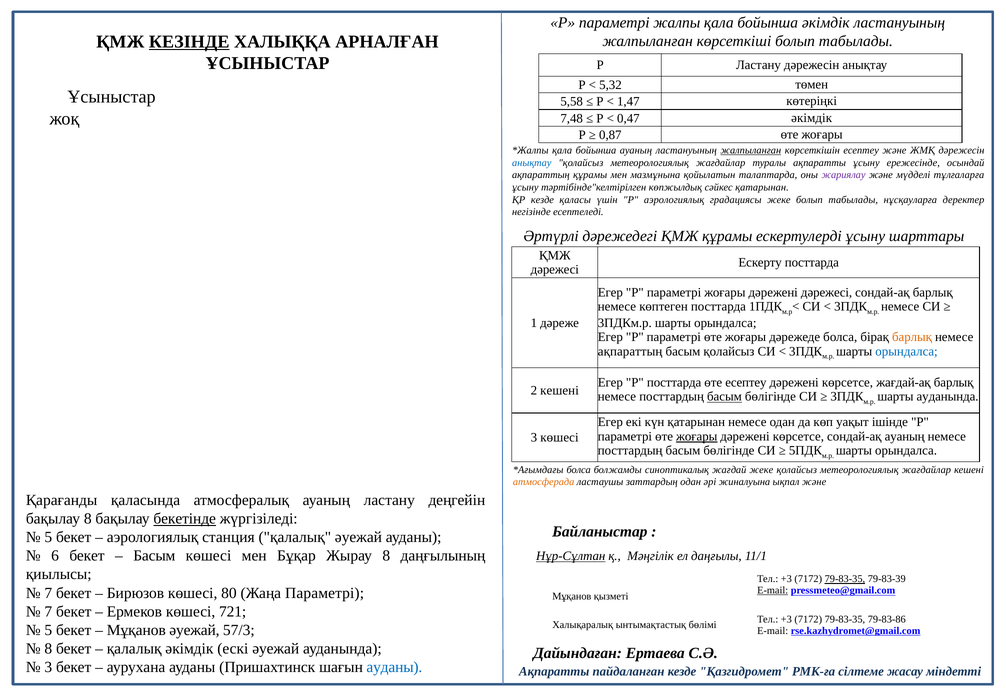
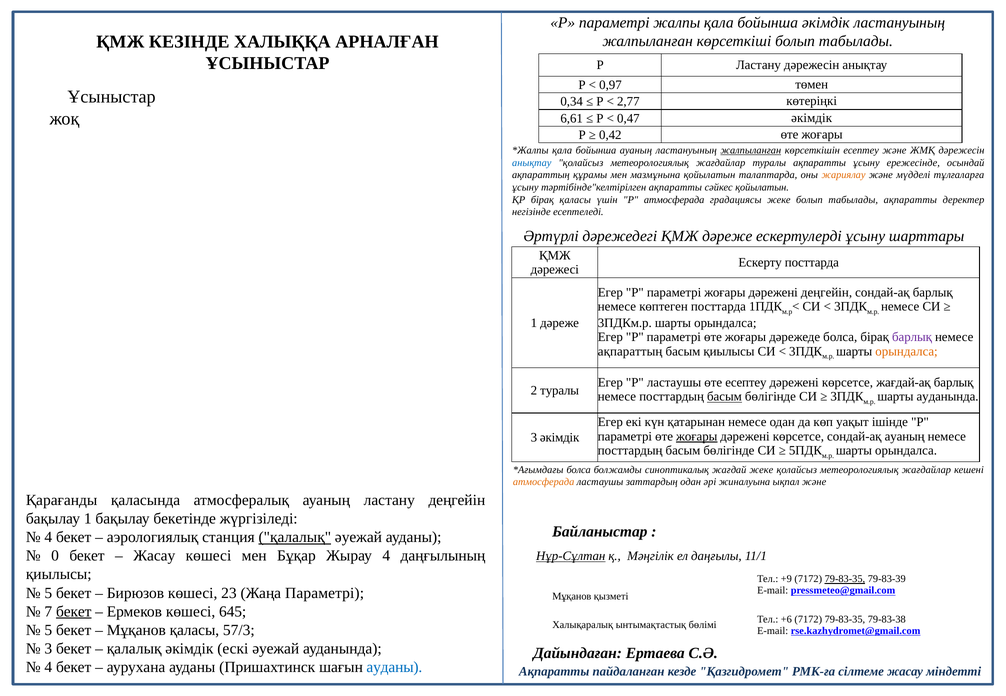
КЕЗІНДЕ underline: present -> none (189, 42)
5,32: 5,32 -> 0,97 (610, 85)
5,58: 5,58 -> 0,34 (572, 102)
1,47: 1,47 -> 2,77 (628, 102)
7,48: 7,48 -> 6,61 (572, 118)
0,87: 0,87 -> 0,42 (610, 135)
жариялау colour: purple -> orange (843, 175)
тәртібінде"келтірілген көпжылдық: көпжылдық -> ақпаратты (675, 187)
сәйкес қатарынан: қатарынан -> қойылатын (762, 187)
ҚР кезде: кезде -> бірақ (542, 200)
Р аэрологиялық: аэрологиялық -> атмосферада (674, 200)
табылады нұсқауларға: нұсқауларға -> ақпаратты (910, 200)
ҚМЖ құрамы: құрамы -> дәреже (727, 236)
дәрежені дәрежесі: дәрежесі -> деңгейін (827, 293)
барлық colour: orange -> purple (912, 337)
басым қолайсыз: қолайсыз -> қиылысы (729, 352)
орындалса colour: blue -> orange (907, 352)
Р посттарда: посттарда -> ластаушы (674, 383)
2 кешені: кешені -> туралы (560, 391)
3 көшесі: көшесі -> әкімдік (560, 438)
бақылау 8: 8 -> 1 (88, 519)
бекетінде underline: present -> none (185, 519)
5: 5 -> 4 (48, 538)
қалалық underline: none -> present (295, 538)
6: 6 -> 0 (55, 556)
Басым: Басым -> Жасау (154, 556)
Жырау 8: 8 -> 4 (386, 556)
+3: +3 -> +9 (786, 579)
E-mail underline: present -> none (773, 591)
7: 7 -> 5 (48, 593)
80: 80 -> 23 (229, 593)
бекет underline: none -> present (74, 612)
721: 721 -> 645 (233, 612)
+3: +3 -> +6 (786, 620)
79-83-86: 79-83-86 -> 79-83-38 (887, 620)
Мұқанов әуежай: әуежай -> қаласы (194, 630)
8: 8 -> 3 (48, 649)
3: 3 -> 4 (48, 668)
